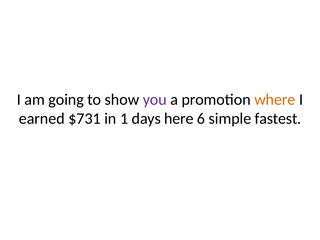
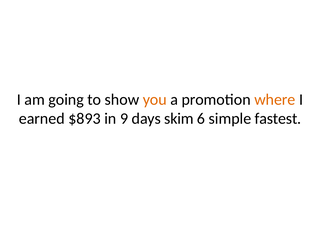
you colour: purple -> orange (155, 100)
$731: $731 -> $893 (85, 119)
1: 1 -> 9 (124, 119)
here: here -> skim (179, 119)
